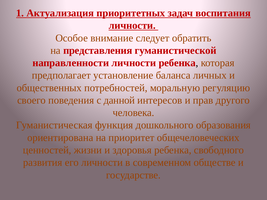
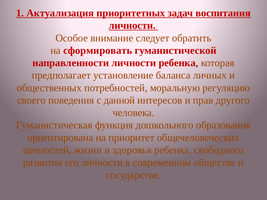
представления: представления -> сформировать (98, 51)
